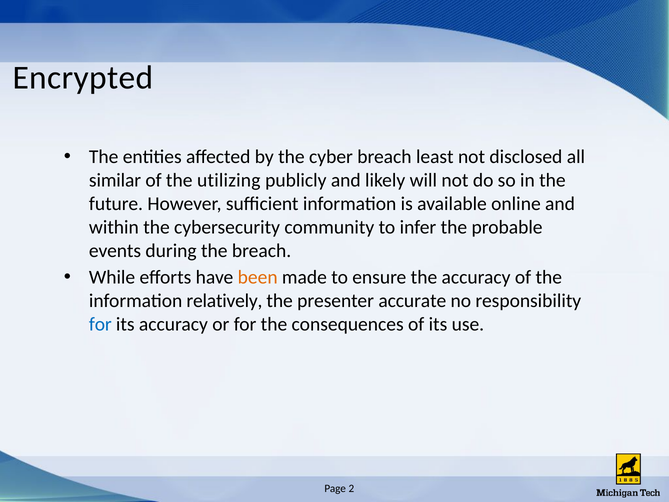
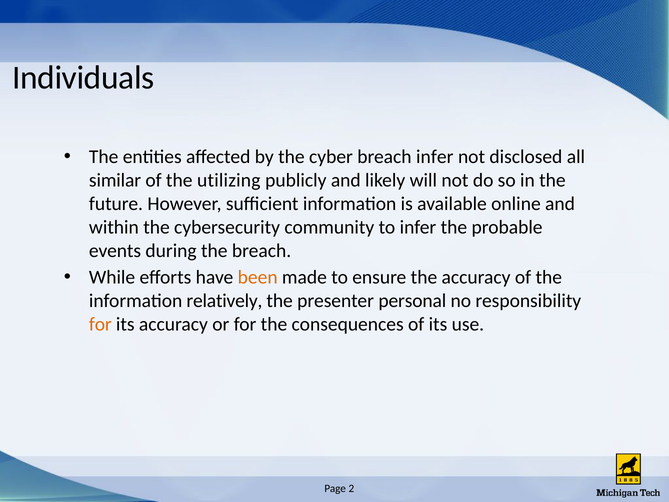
Encrypted: Encrypted -> Individuals (83, 78)
breach least: least -> infer (435, 157)
accurate: accurate -> personal (412, 301)
for colour: blue -> orange (100, 324)
